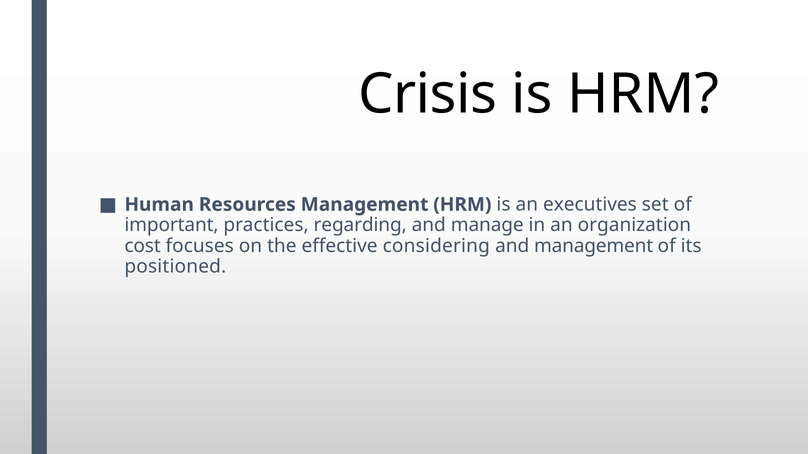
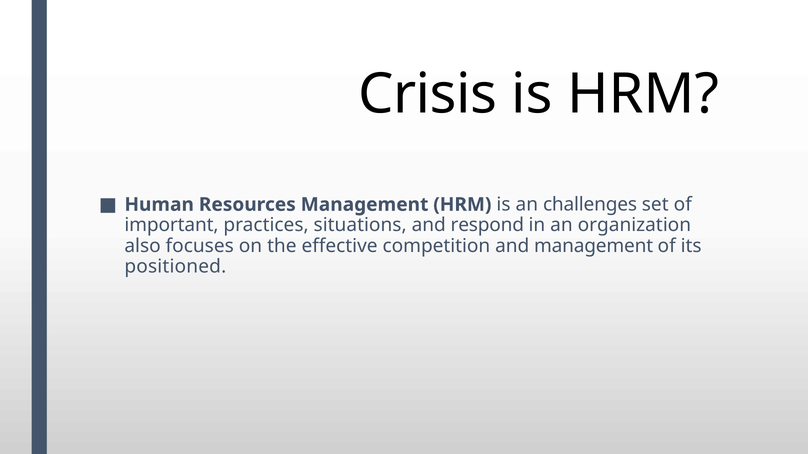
executives: executives -> challenges (590, 205)
regarding: regarding -> situations (360, 225)
manage: manage -> respond (487, 225)
cost: cost -> also (143, 246)
considering: considering -> competition (436, 246)
